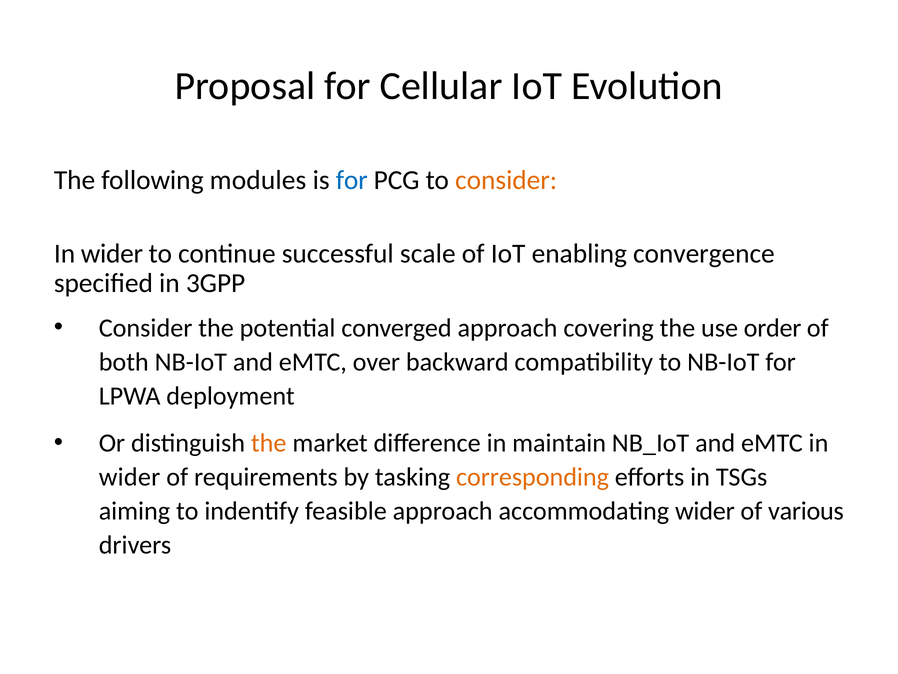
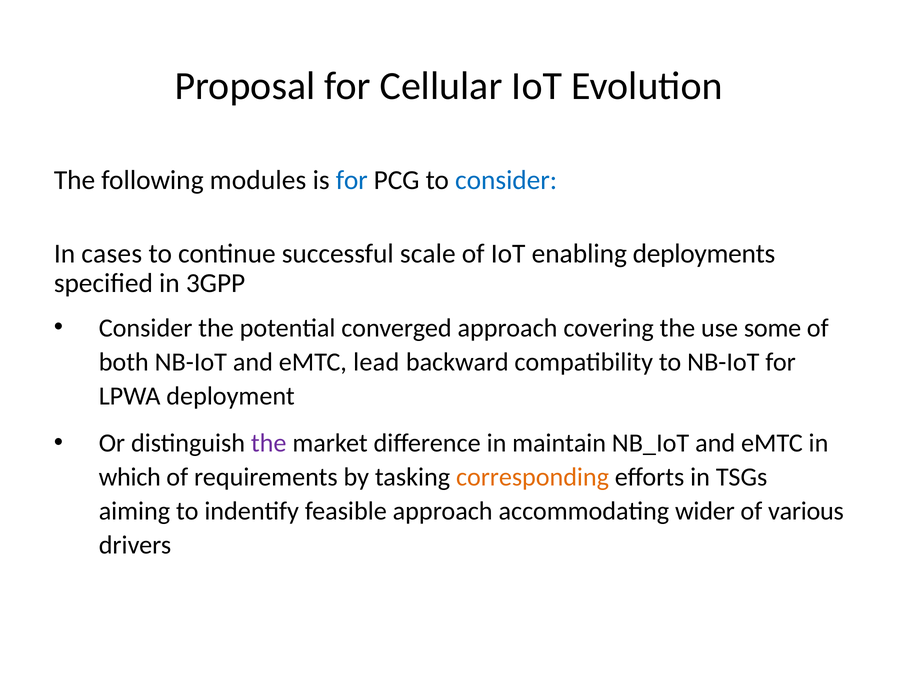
consider colour: orange -> blue (506, 180)
wider: wider -> cases (112, 253)
convergence: convergence -> deployments (704, 253)
order: order -> some (773, 328)
over: over -> lead (376, 362)
the colour: orange -> purple (269, 443)
wider: wider -> which (130, 477)
